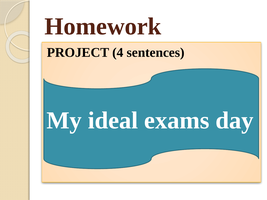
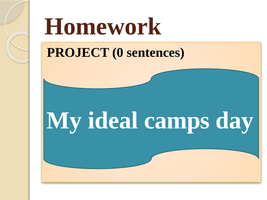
4: 4 -> 0 (118, 53)
exams: exams -> camps (177, 121)
